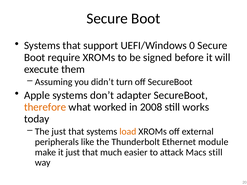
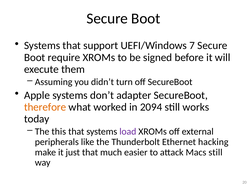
0: 0 -> 7 (192, 46)
2008: 2008 -> 2094 (151, 107)
The just: just -> this (59, 132)
load colour: orange -> purple (128, 132)
module: module -> hacking (213, 142)
